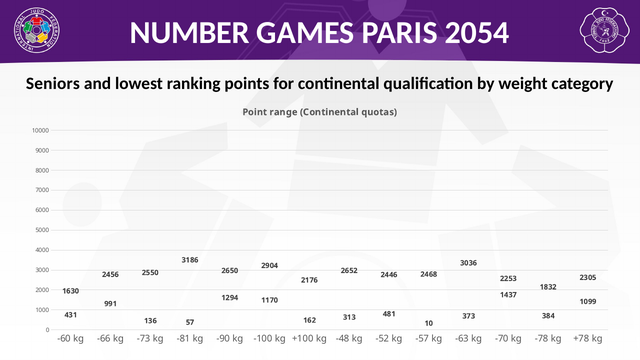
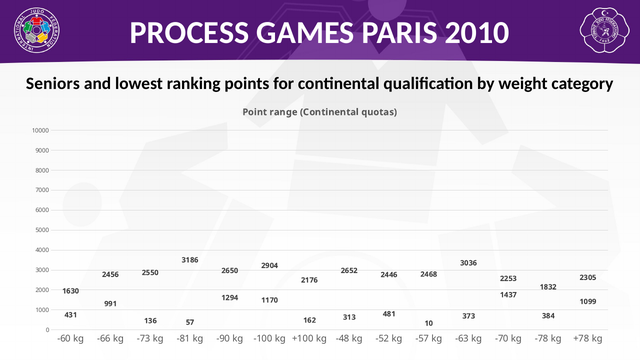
NUMBER: NUMBER -> PROCESS (190, 33)
2054: 2054 -> 2010 (477, 33)
